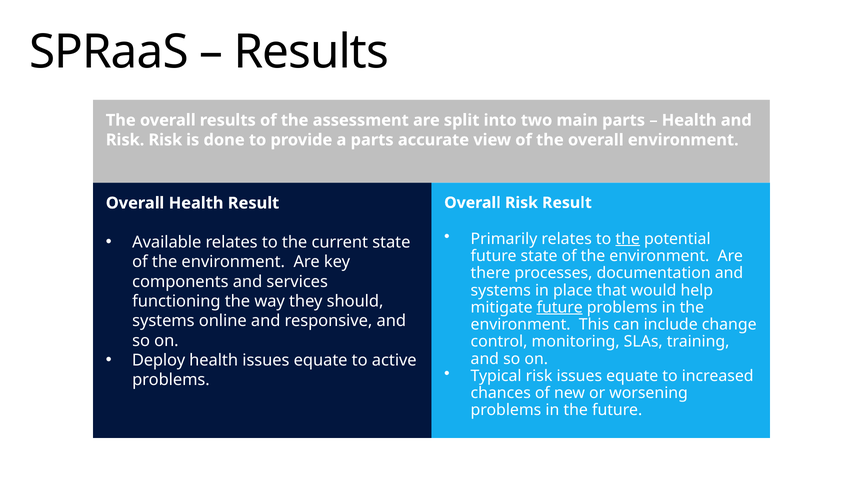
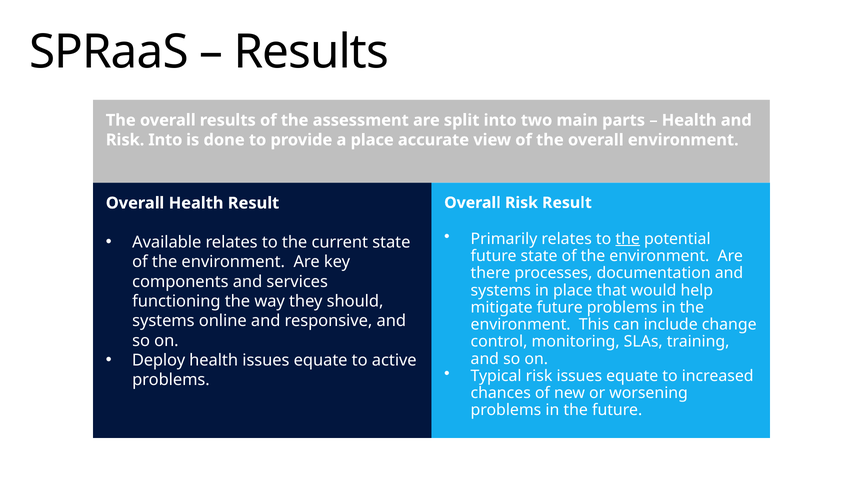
Risk Risk: Risk -> Into (165, 140)
a parts: parts -> place (372, 140)
future underline: present -> none (560, 308)
